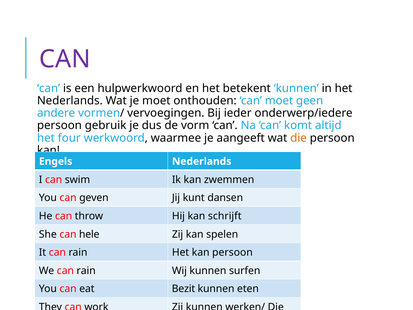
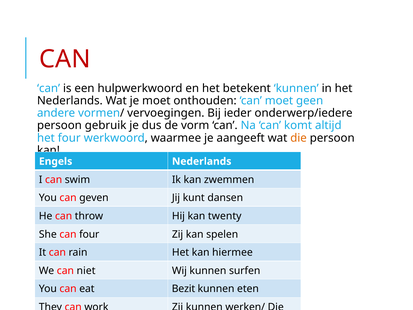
CAN colour: purple -> red (65, 59)
schrijft: schrijft -> twenty (225, 216)
can hele: hele -> four (89, 234)
kan persoon: persoon -> hiermee (232, 252)
We can rain: rain -> niet (86, 270)
